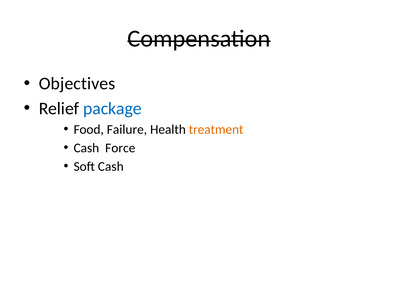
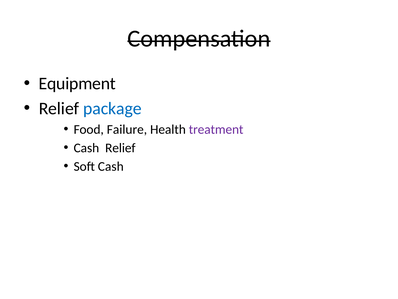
Objectives: Objectives -> Equipment (77, 83)
treatment colour: orange -> purple (216, 129)
Cash Force: Force -> Relief (120, 148)
